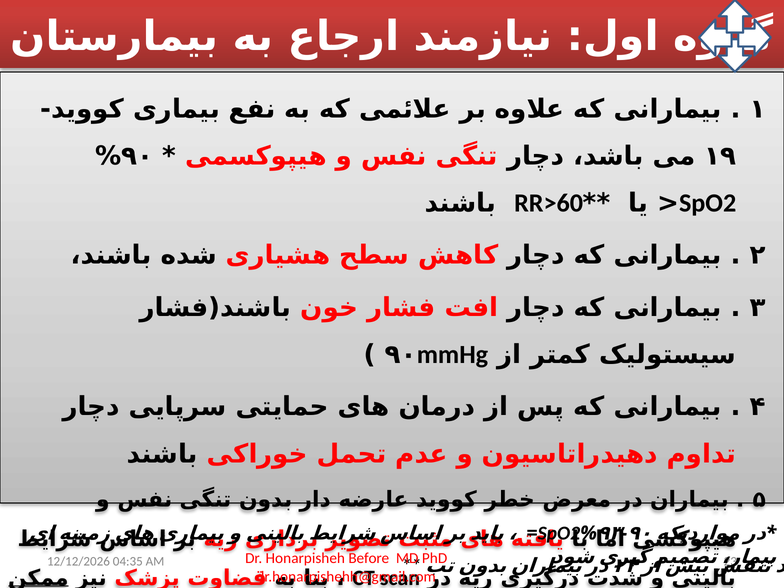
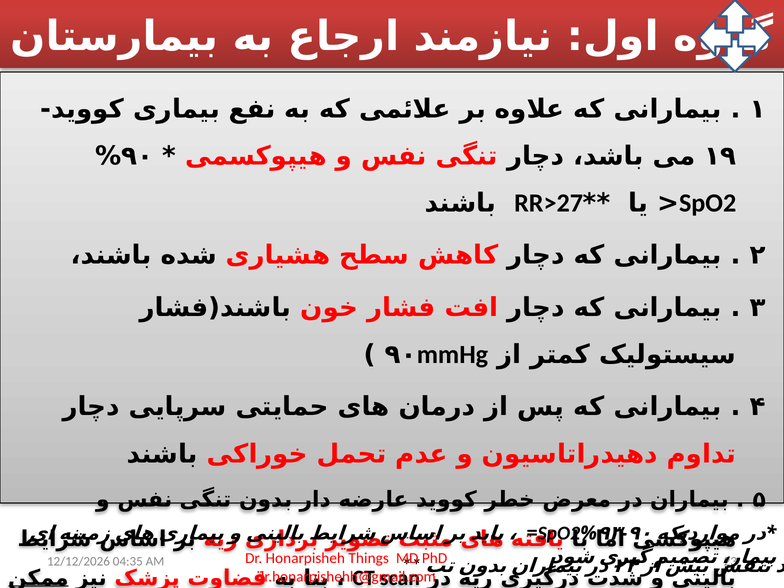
RR>60: RR>60 -> RR>27 (549, 203)
Before: Before -> Things (369, 558)
